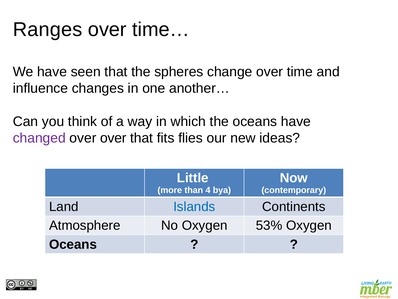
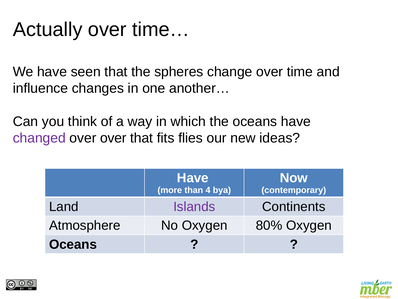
Ranges: Ranges -> Actually (48, 29)
Little: Little -> Have (193, 178)
Islands colour: blue -> purple (194, 206)
53%: 53% -> 80% (269, 225)
